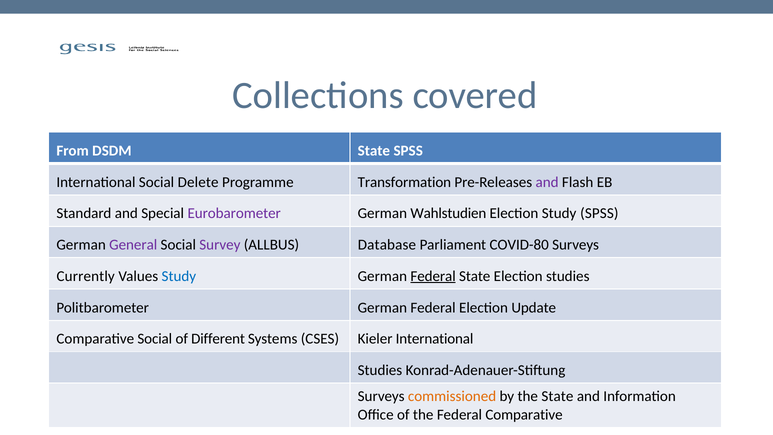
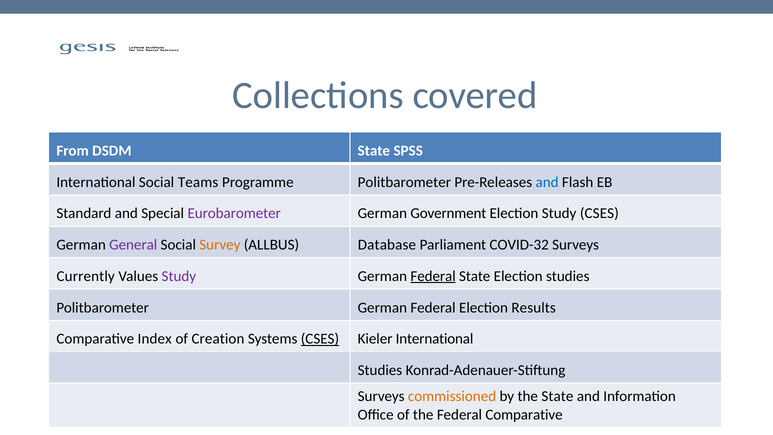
Delete: Delete -> Teams (198, 182)
Programme Transformation: Transformation -> Politbarometer (404, 182)
and colour: purple -> blue (547, 182)
Wahlstudien: Wahlstudien -> Government (448, 213)
Study SPSS: SPSS -> CSES (599, 213)
Survey colour: purple -> orange (220, 245)
COVID-80: COVID-80 -> COVID-32 (519, 245)
Study colour: blue -> purple (179, 276)
Update: Update -> Results (534, 307)
Comparative Social: Social -> Index (155, 339)
Different: Different -> Creation (218, 339)
CSES underline: none -> present (320, 339)
